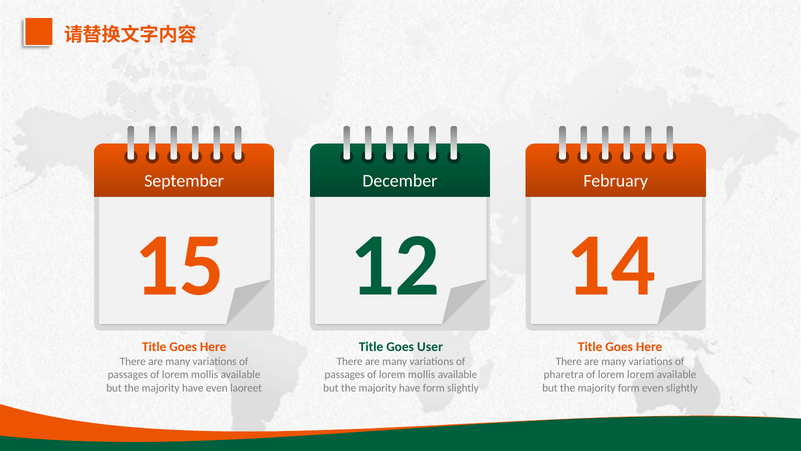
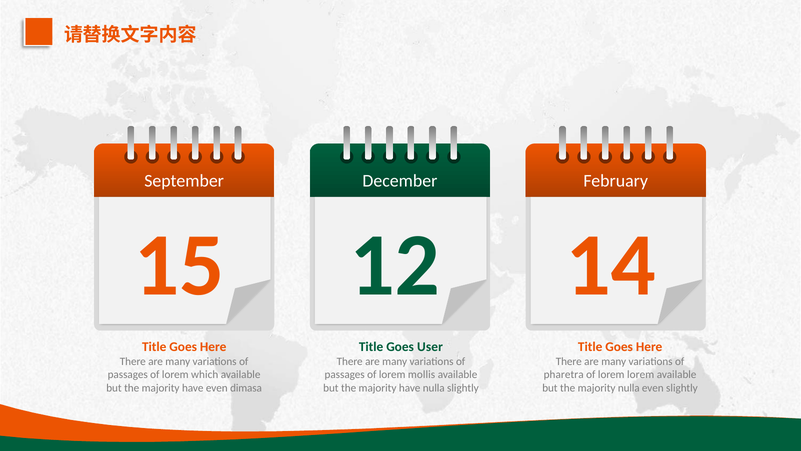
mollis: mollis -> which (205, 374)
laoreet: laoreet -> dimasa (246, 388)
have form: form -> nulla (434, 388)
majority form: form -> nulla (629, 388)
